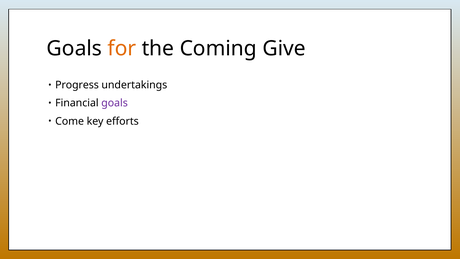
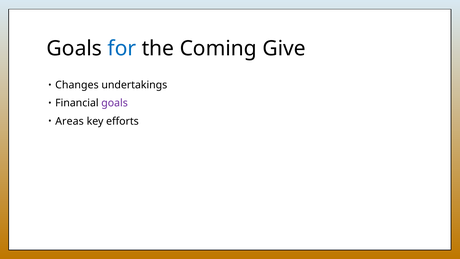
for colour: orange -> blue (122, 48)
Progress: Progress -> Changes (77, 85)
Come: Come -> Areas (70, 121)
